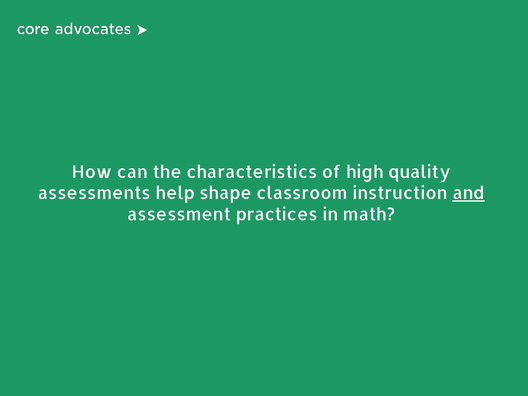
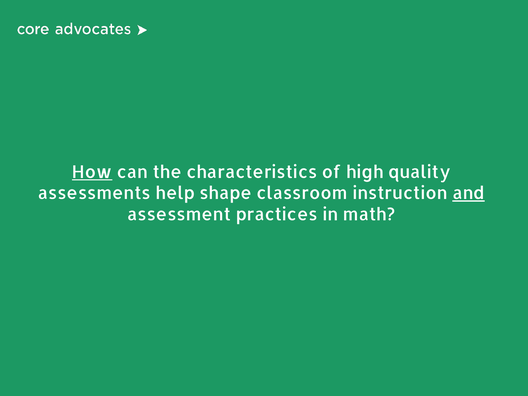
How underline: none -> present (92, 172)
